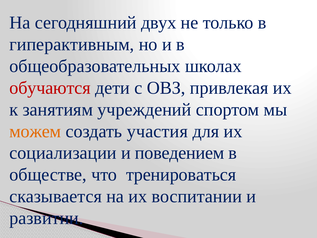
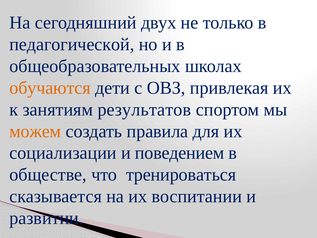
гиперактивным: гиперактивным -> педагогической (72, 44)
обучаются colour: red -> orange (50, 88)
учреждений: учреждений -> результатов (144, 109)
участия: участия -> правила (157, 131)
